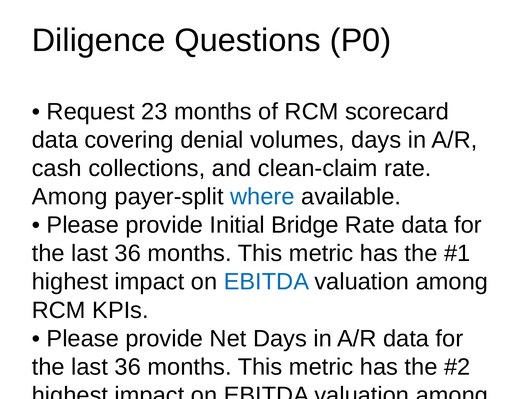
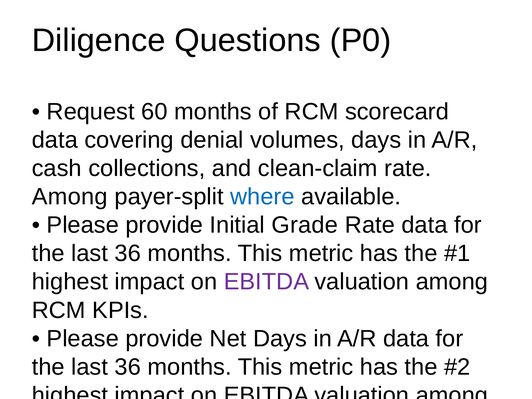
23: 23 -> 60 (154, 112)
Bridge: Bridge -> Grade (305, 225)
EBITDA colour: blue -> purple (266, 282)
